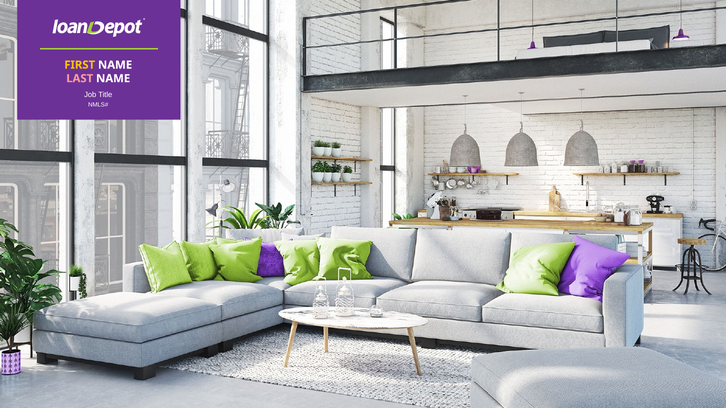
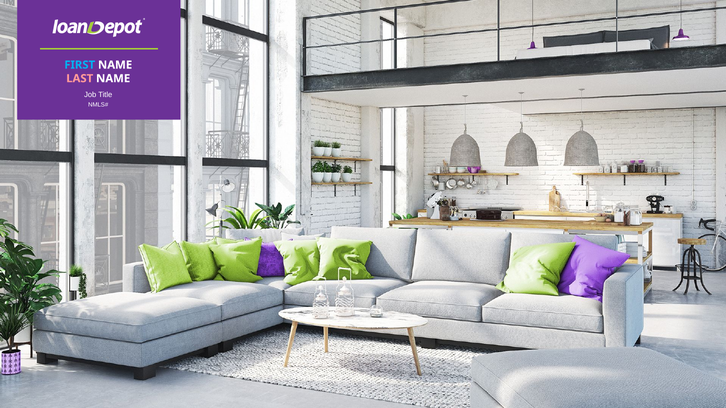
FIRST colour: yellow -> light blue (80, 65)
